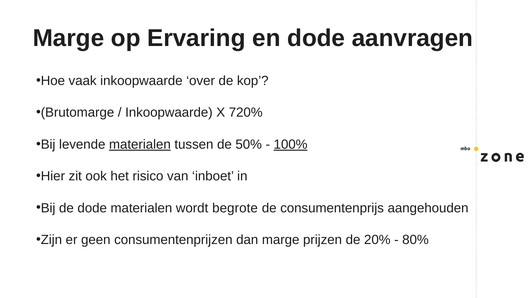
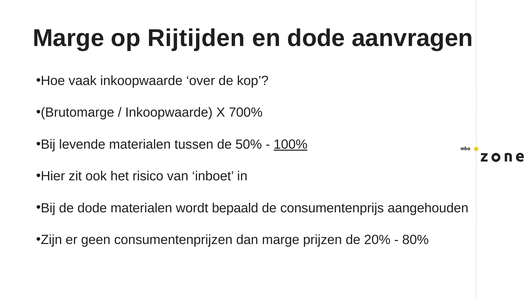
Ervaring: Ervaring -> Rijtijden (196, 38)
720%: 720% -> 700% (246, 112)
materialen underline: present -> none (140, 144)
begrote: begrote -> bepaald (235, 208)
